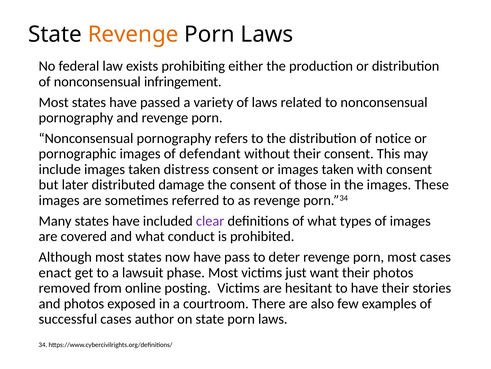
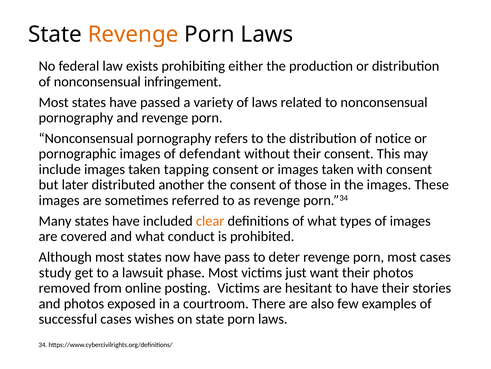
distress: distress -> tapping (186, 169)
damage: damage -> another (181, 185)
clear colour: purple -> orange (210, 221)
enact: enact -> study (55, 272)
author: author -> wishes (154, 318)
